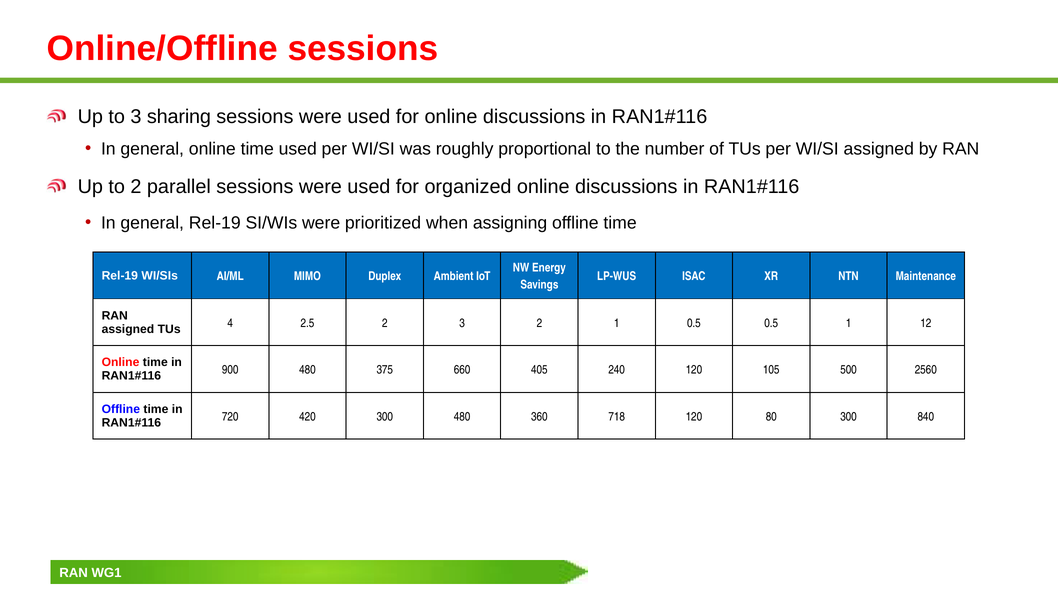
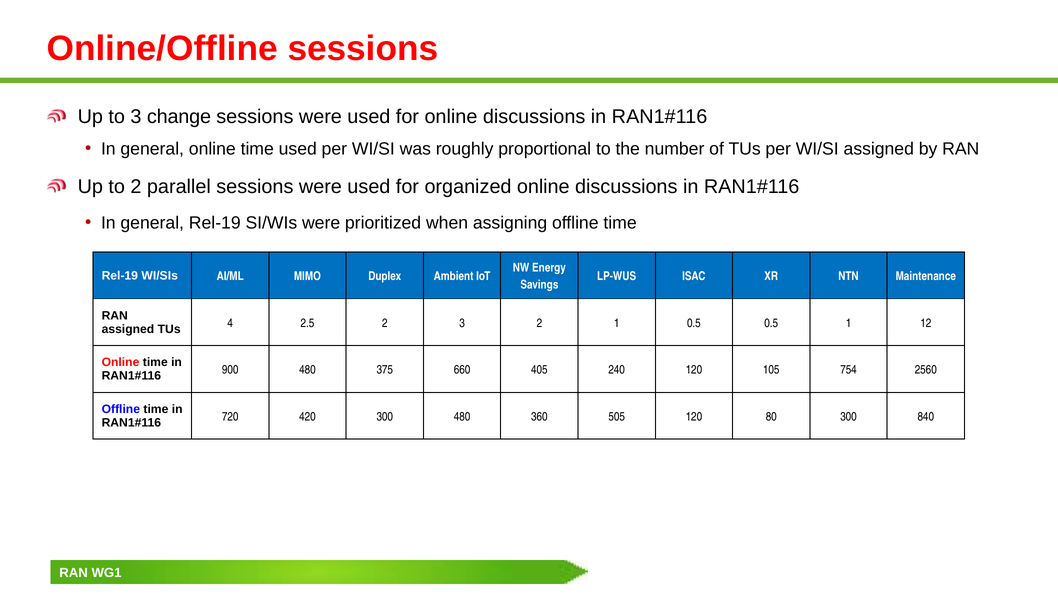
sharing: sharing -> change (179, 117)
500: 500 -> 754 (849, 370)
718: 718 -> 505 (617, 417)
